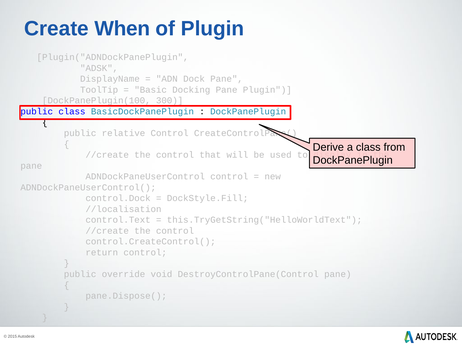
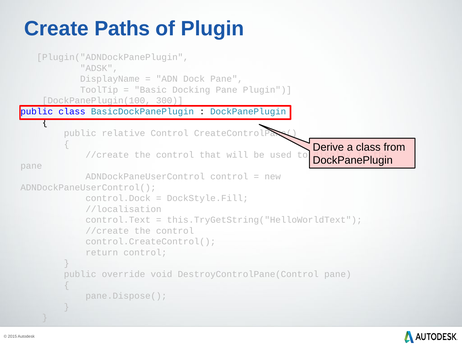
When: When -> Paths (122, 28)
